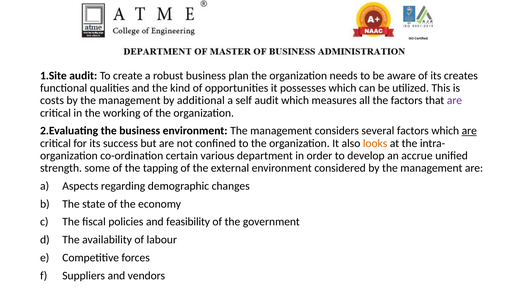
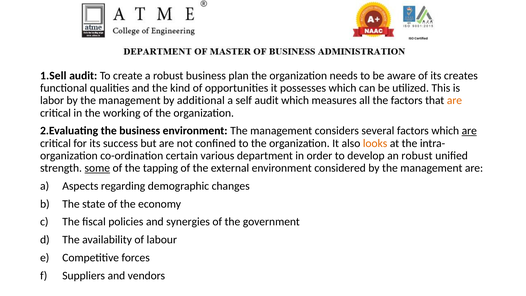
1.Site: 1.Site -> 1.Sell (53, 76)
costs: costs -> labor (52, 100)
are colour: purple -> orange (454, 100)
an accrue: accrue -> robust (417, 156)
some underline: none -> present (97, 168)
feasibility: feasibility -> synergies (188, 222)
